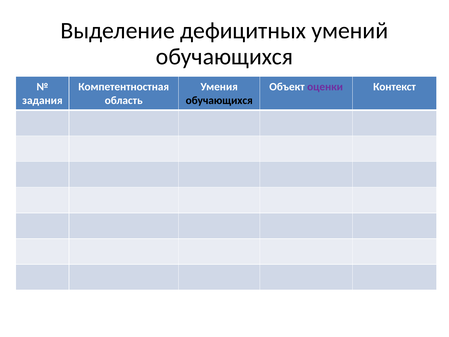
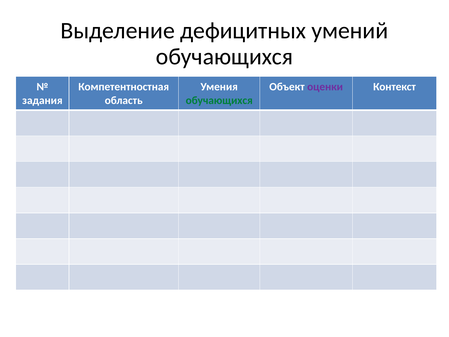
обучающихся colour: black -> green (219, 100)
